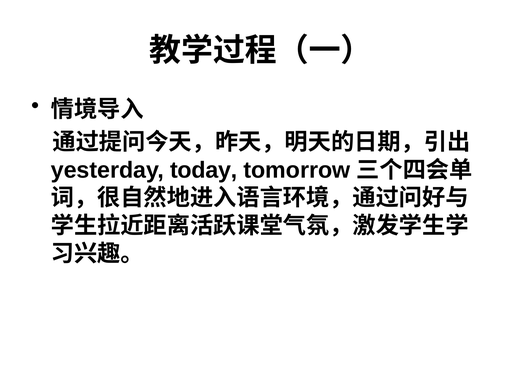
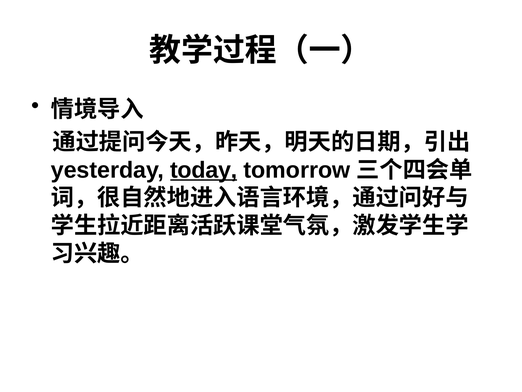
today underline: none -> present (204, 170)
